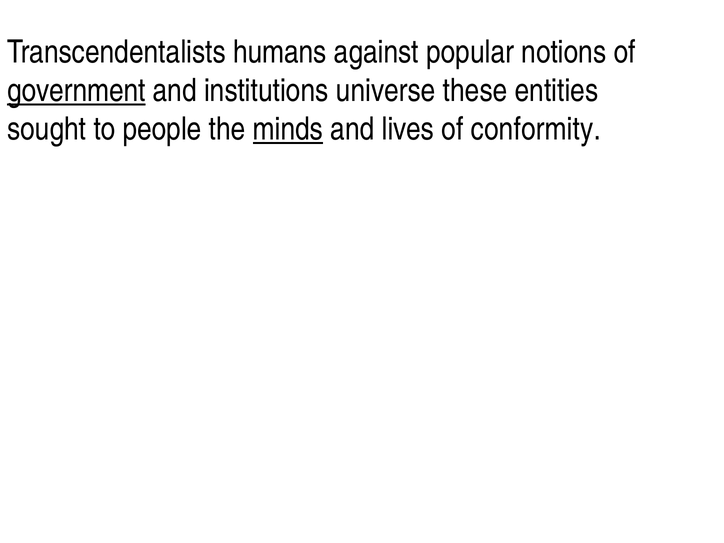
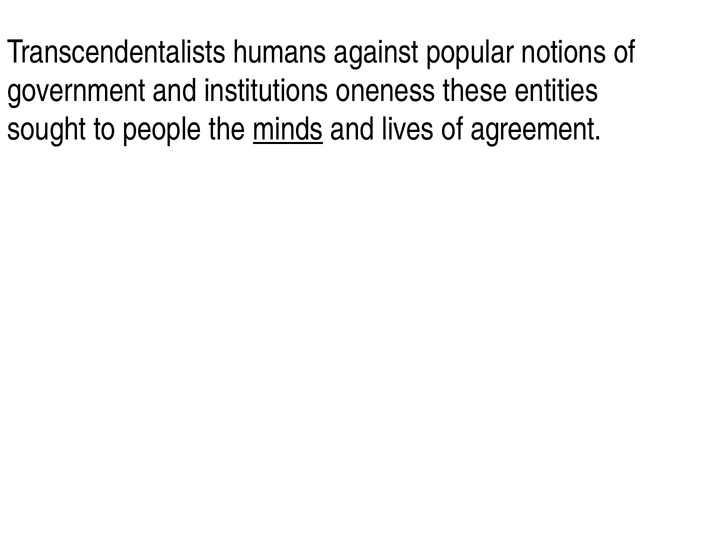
government underline: present -> none (76, 91)
universe: universe -> oneness (386, 91)
conformity: conformity -> agreement (536, 129)
